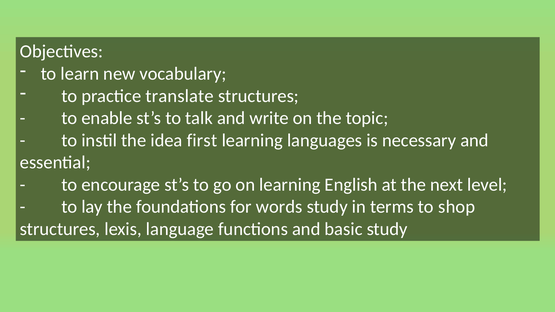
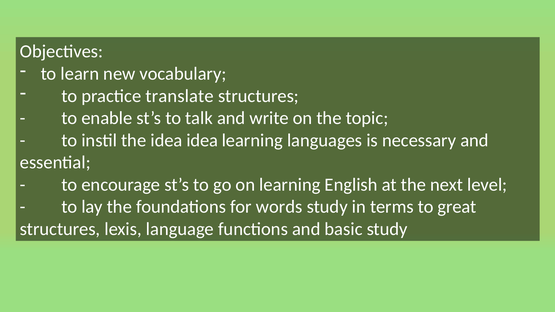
idea first: first -> idea (202, 140)
shop: shop -> great (457, 207)
